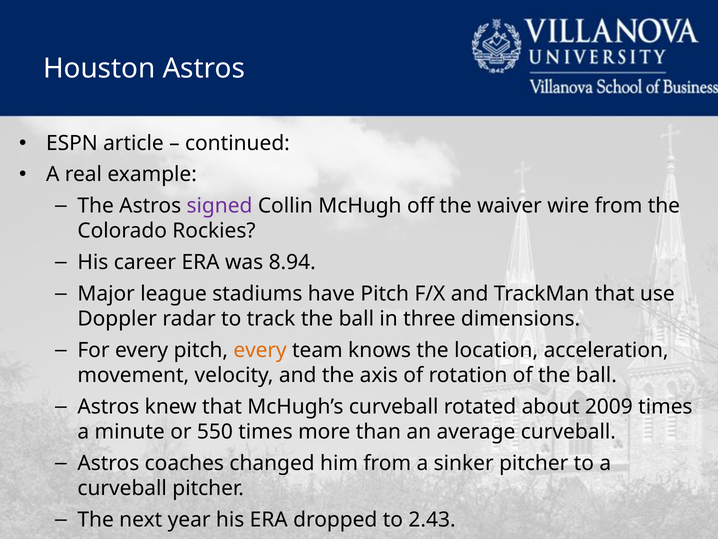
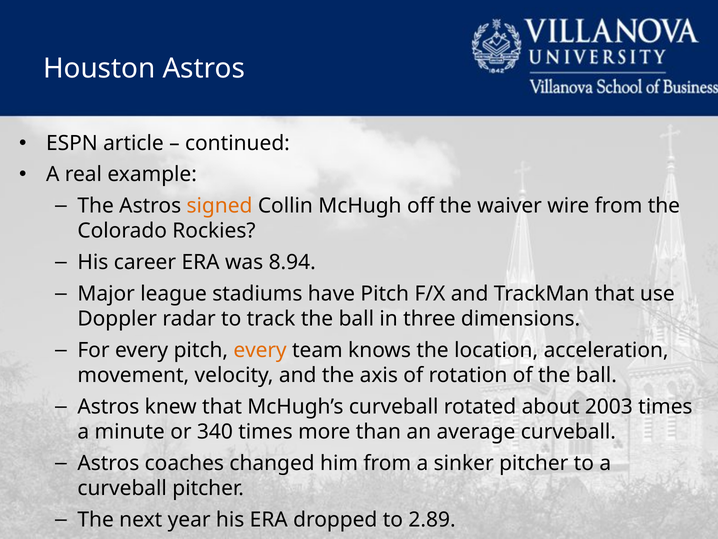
signed colour: purple -> orange (219, 206)
2009: 2009 -> 2003 (609, 406)
550: 550 -> 340 (215, 432)
2.43: 2.43 -> 2.89 (432, 519)
